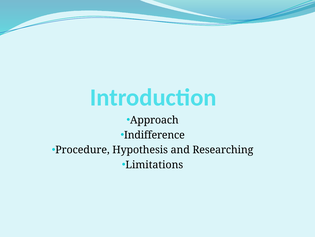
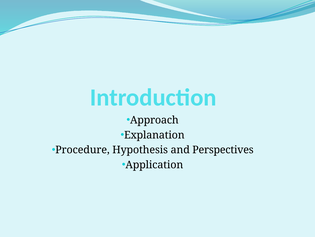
Indifference: Indifference -> Explanation (154, 135)
Researching: Researching -> Perspectives (223, 150)
Limitations: Limitations -> Application (154, 164)
